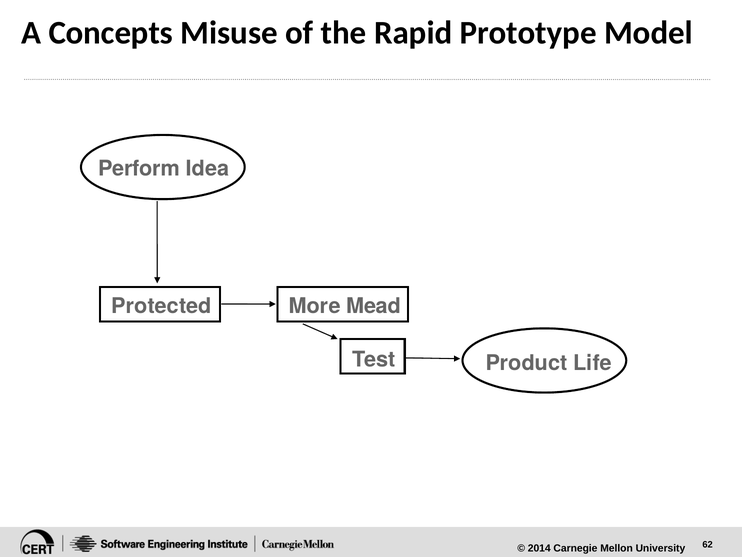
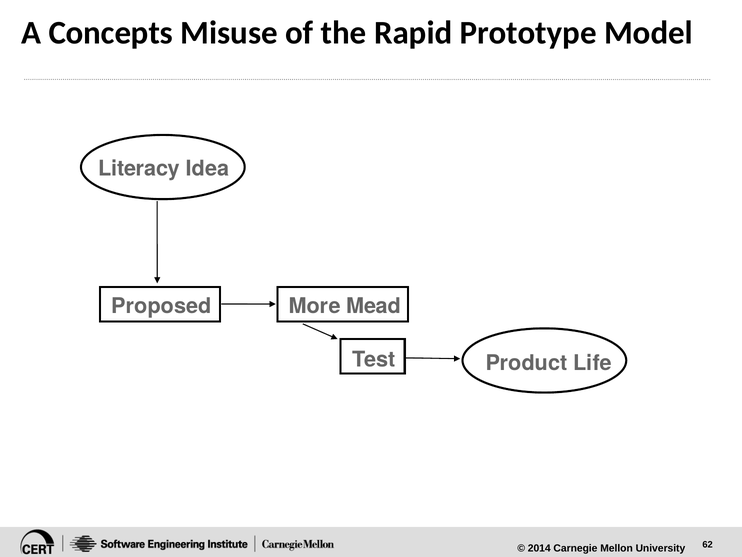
Perform: Perform -> Literacy (139, 168)
Protected: Protected -> Proposed (162, 306)
